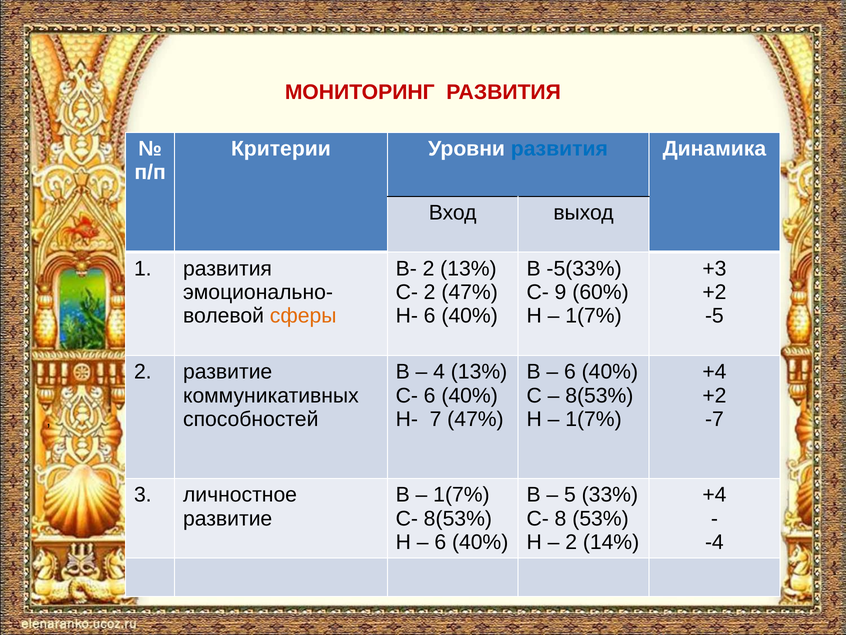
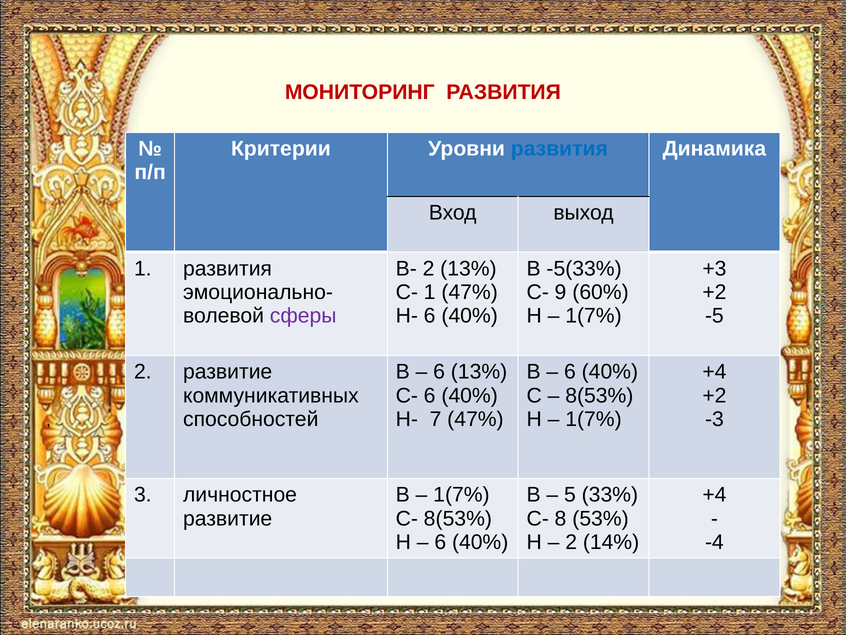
С- 2: 2 -> 1 (430, 292)
сферы colour: orange -> purple (303, 316)
4: 4 -> 6 (439, 372)
-7: -7 -> -3 (714, 419)
